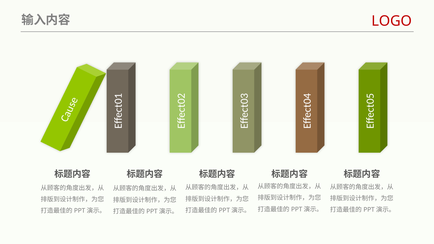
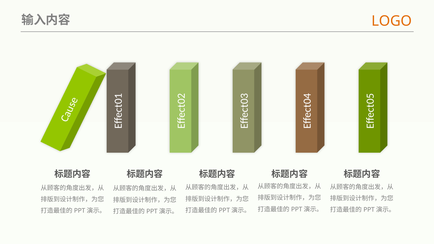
LOGO colour: red -> orange (392, 21)
